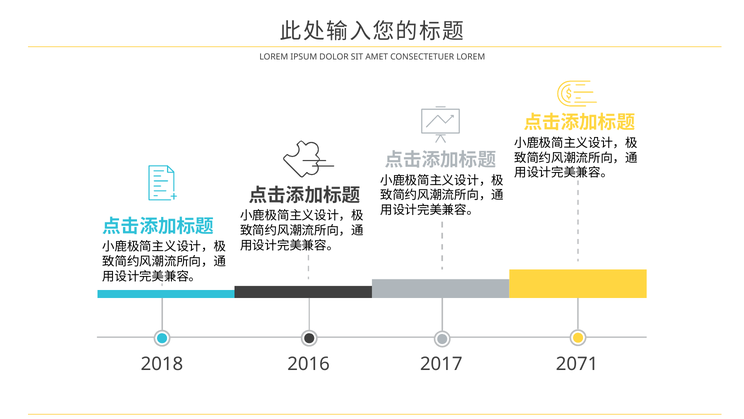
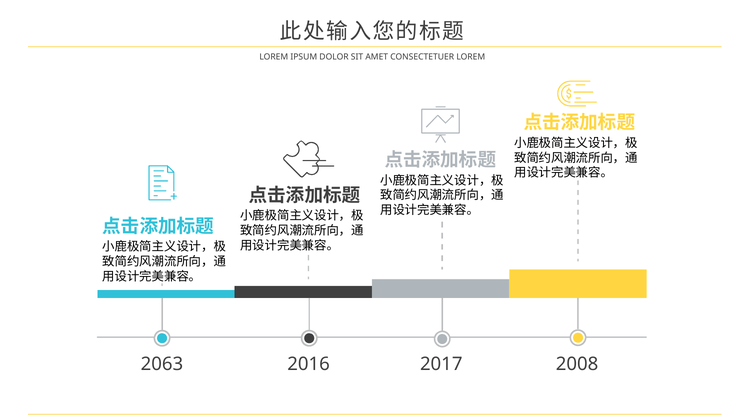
2018: 2018 -> 2063 (162, 363)
2071: 2071 -> 2008 (577, 363)
